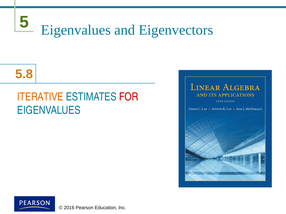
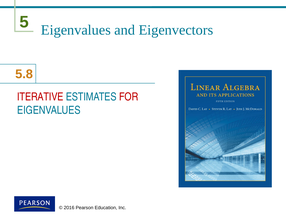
ITERATIVE colour: orange -> red (40, 97)
